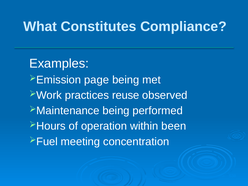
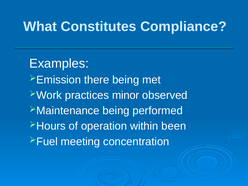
page: page -> there (97, 80)
reuse: reuse -> minor (126, 95)
